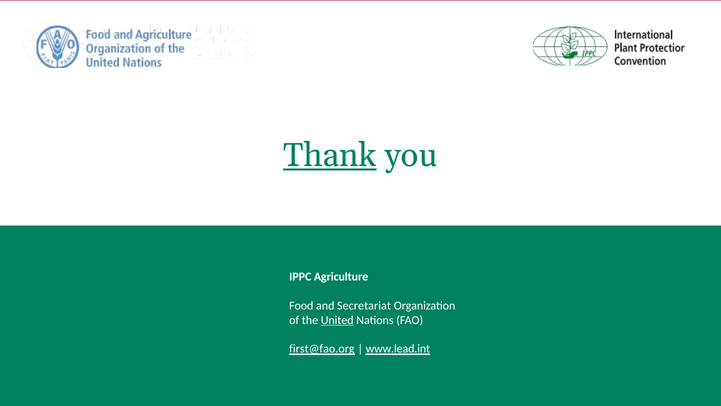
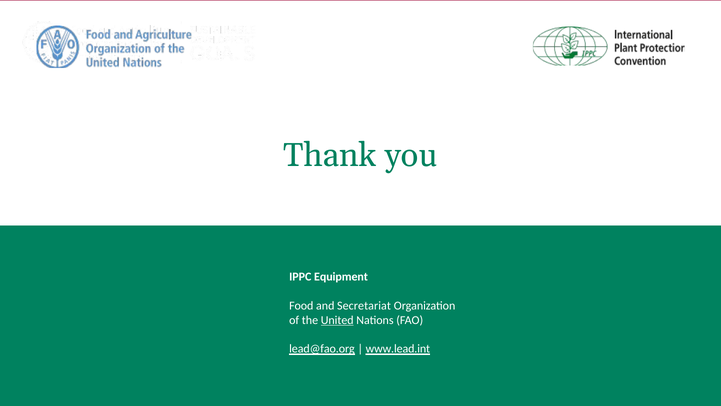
Thank underline: present -> none (330, 155)
Agriculture: Agriculture -> Equipment (341, 277)
first@fao.org: first@fao.org -> lead@fao.org (322, 349)
